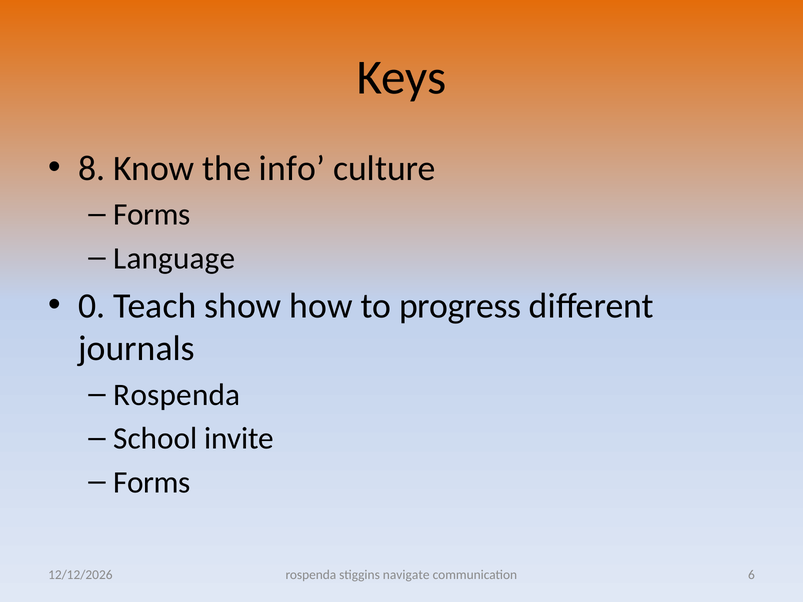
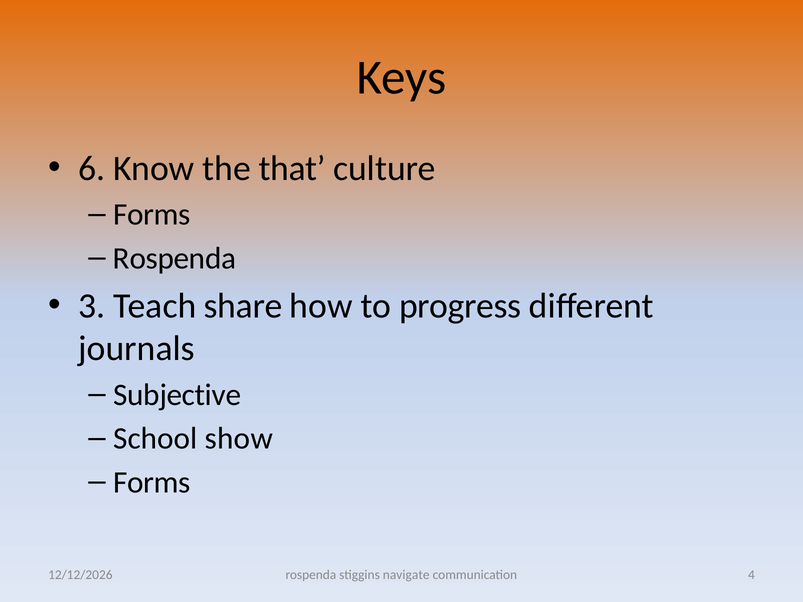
8: 8 -> 6 (92, 168)
info: info -> that (292, 168)
Language: Language -> Rospenda (175, 258)
0: 0 -> 3 (92, 306)
show: show -> share (243, 306)
Rospenda: Rospenda -> Subjective (177, 395)
invite: invite -> show (239, 439)
6: 6 -> 4 (752, 575)
